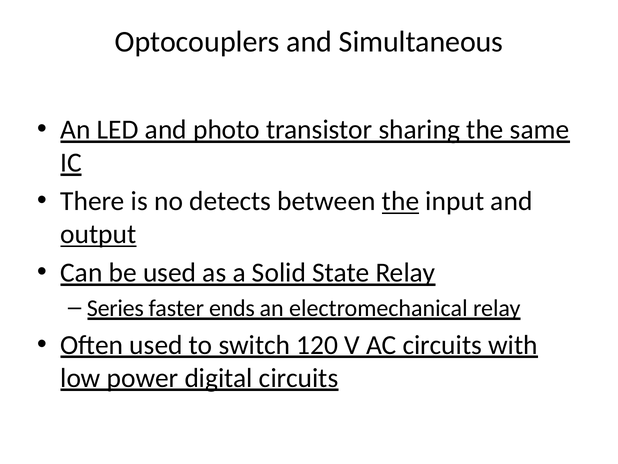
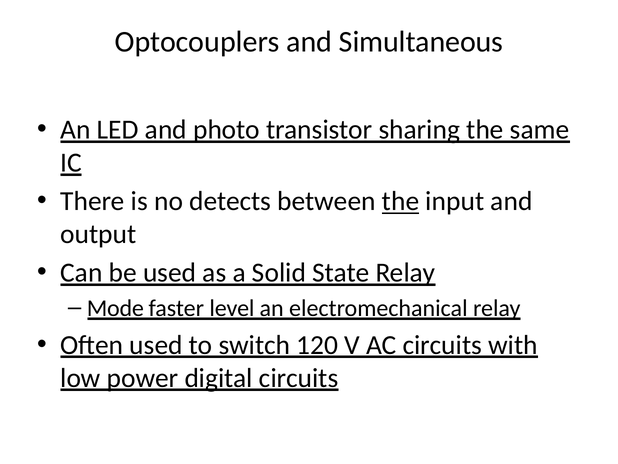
output underline: present -> none (98, 234)
Series: Series -> Mode (115, 308)
ends: ends -> level (232, 308)
